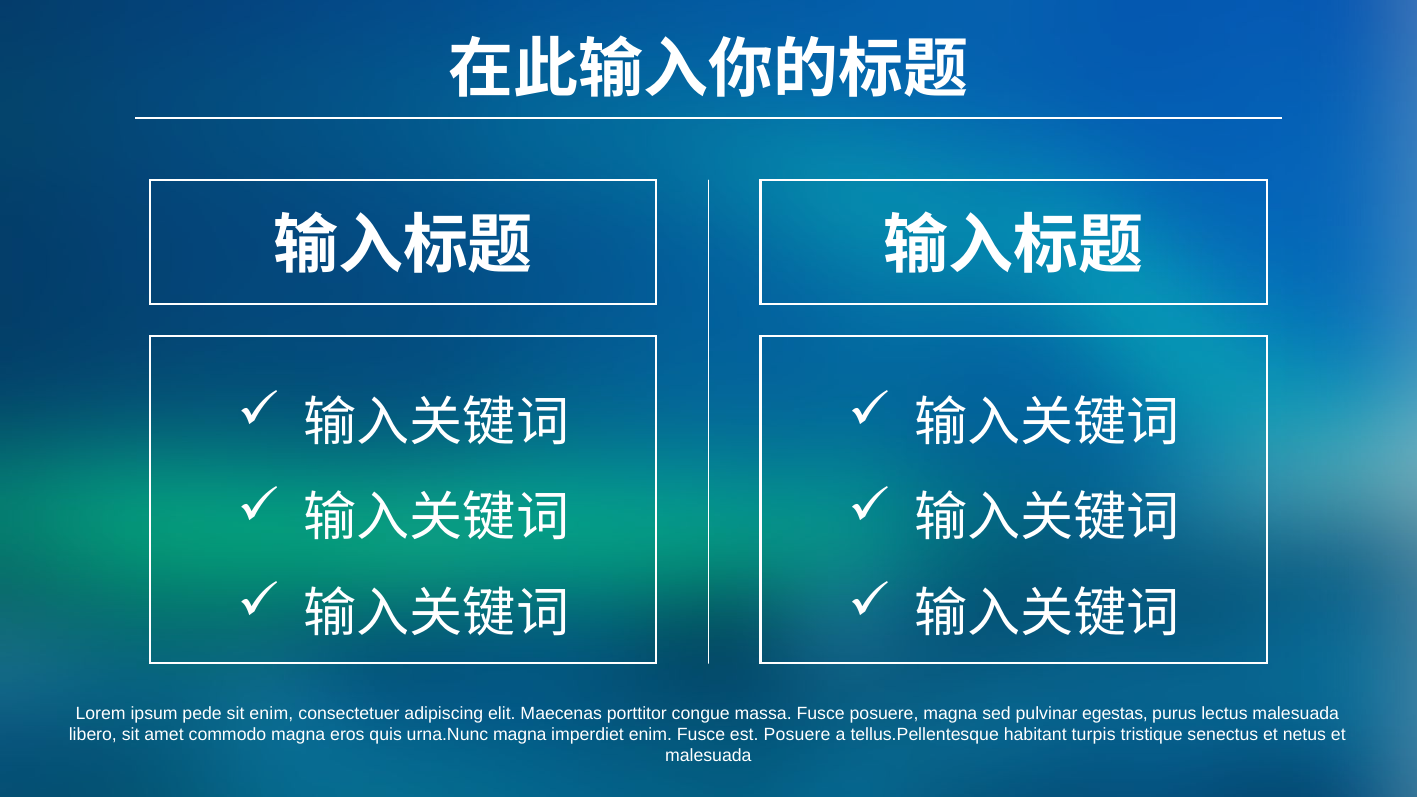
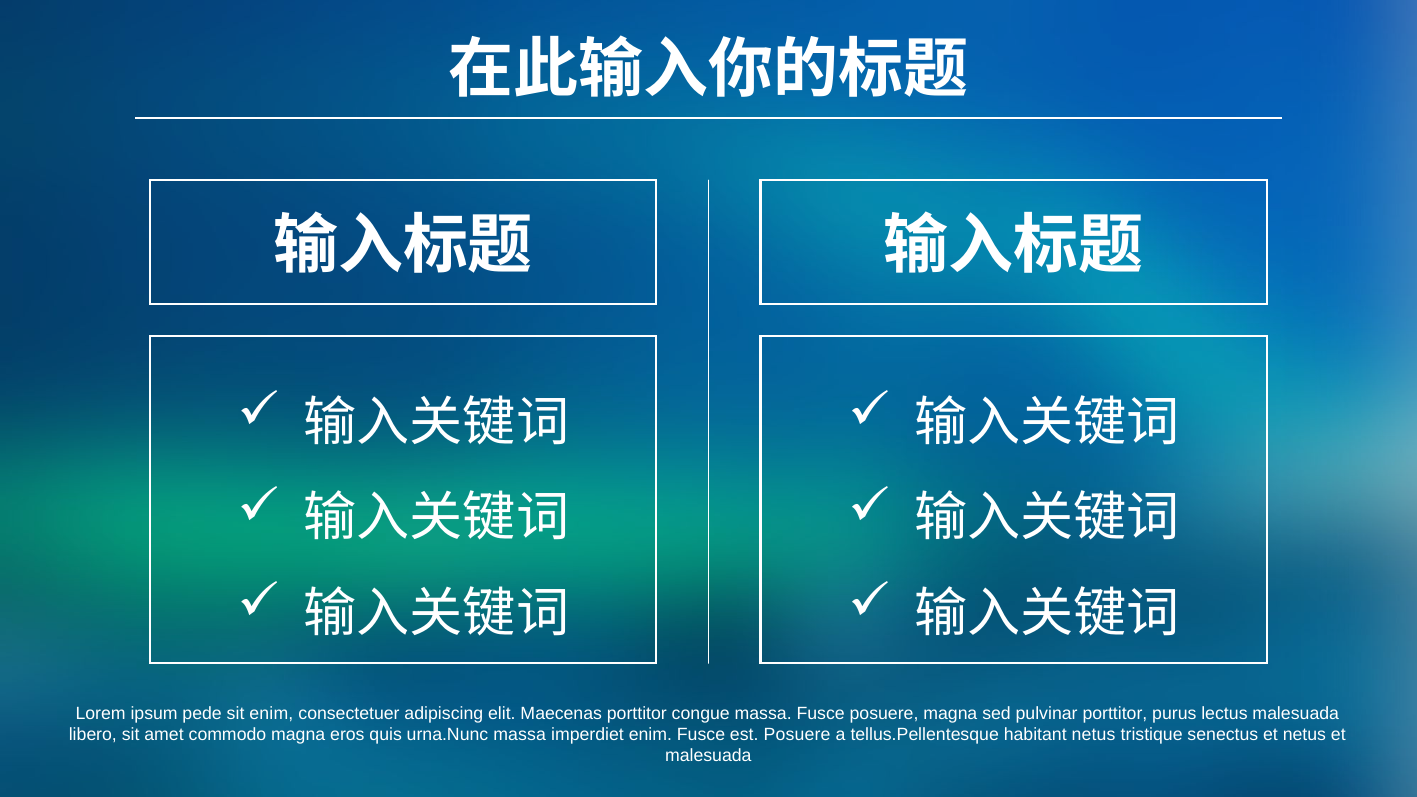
pulvinar egestas: egestas -> porttitor (1115, 713)
urna.Nunc magna: magna -> massa (520, 735)
habitant turpis: turpis -> netus (1094, 735)
